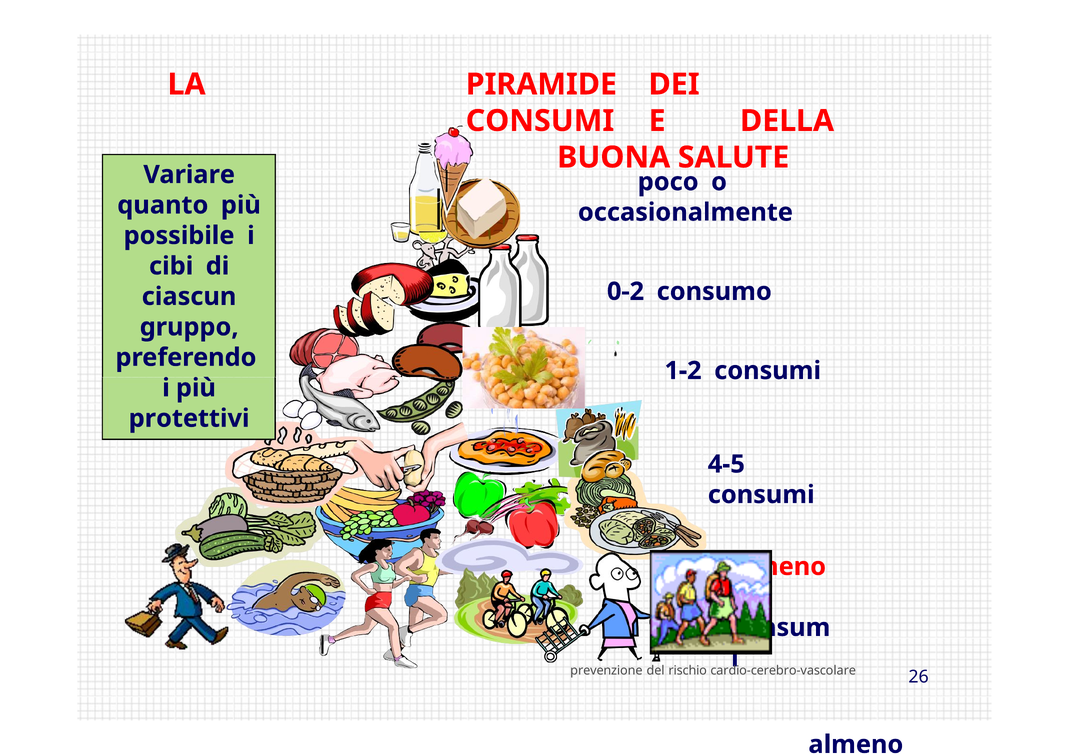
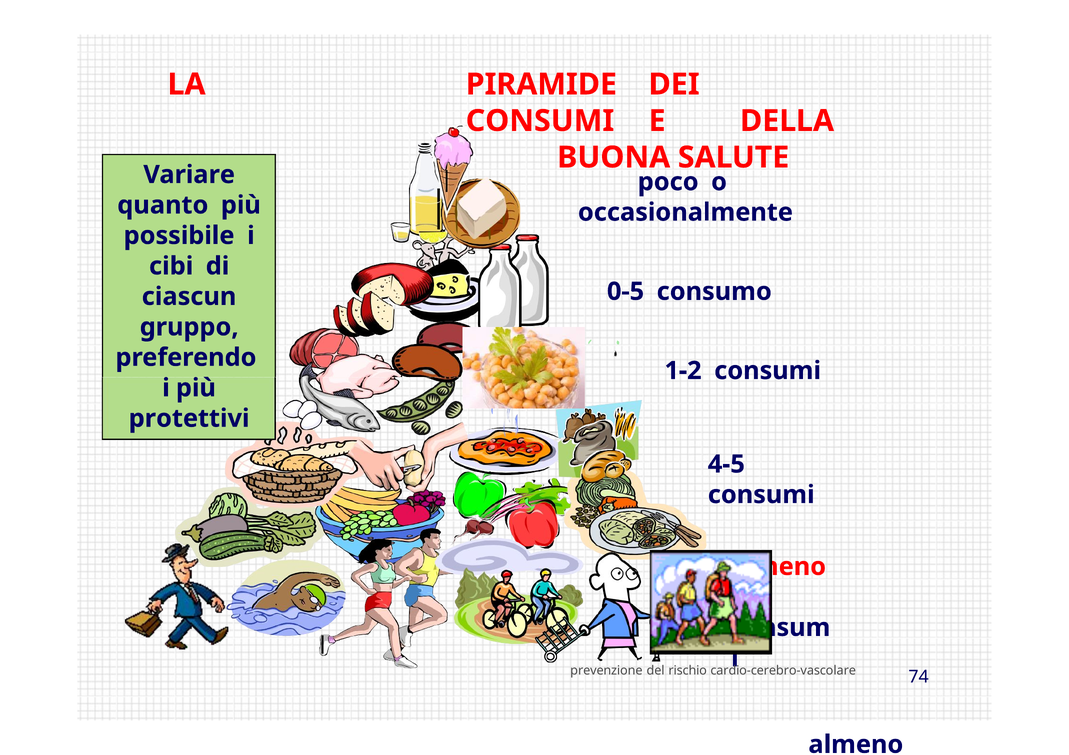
0-2: 0-2 -> 0-5 (626, 292)
26: 26 -> 74 (919, 677)
